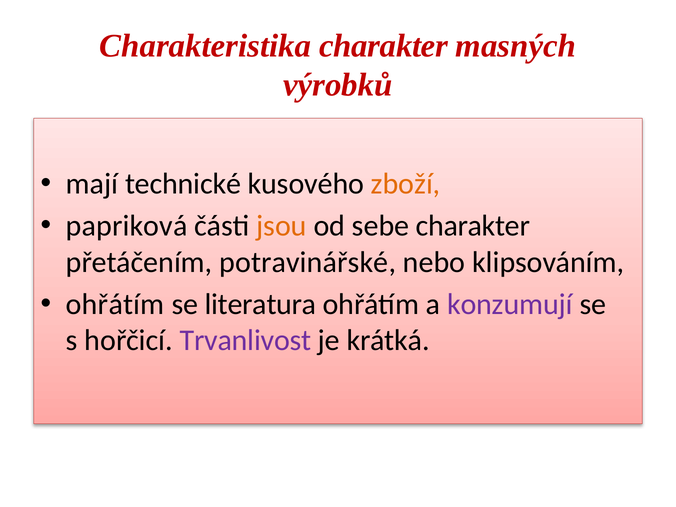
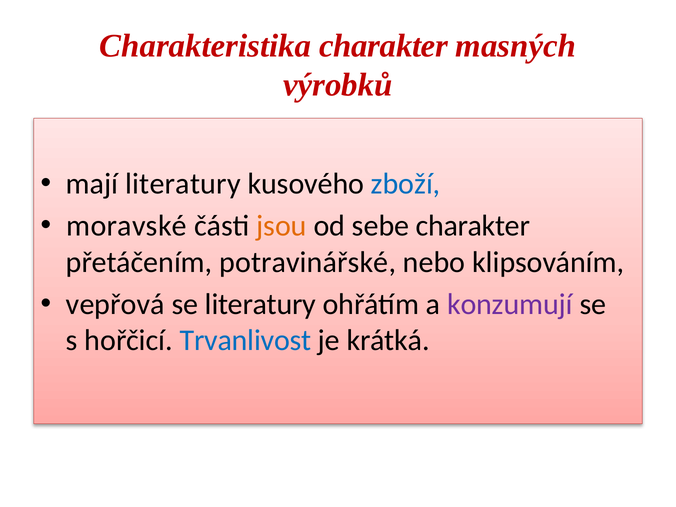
mají technické: technické -> literatury (183, 184)
zboží colour: orange -> blue (406, 184)
papriková: papriková -> moravské (127, 226)
ohřátím: ohřátím -> vepřová (115, 304)
se literatura: literatura -> literatury (261, 304)
Trvanlivost colour: purple -> blue (246, 340)
